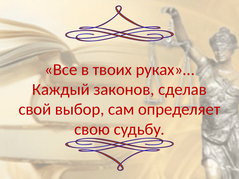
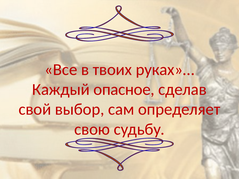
законов: законов -> опасное (124, 90)
